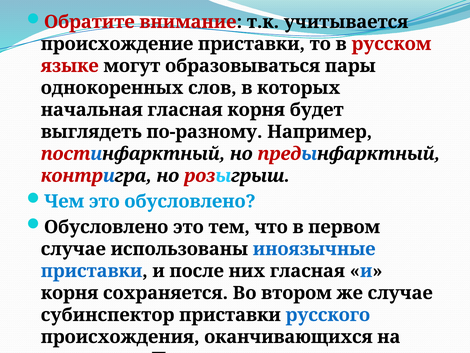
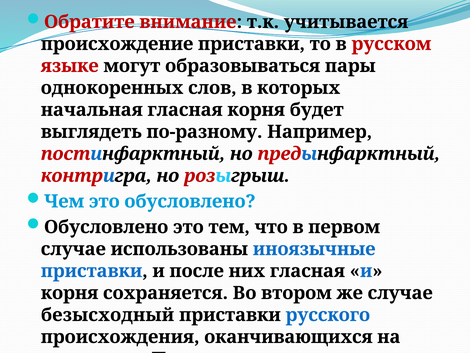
субинспектор: субинспектор -> безысходный (108, 315)
